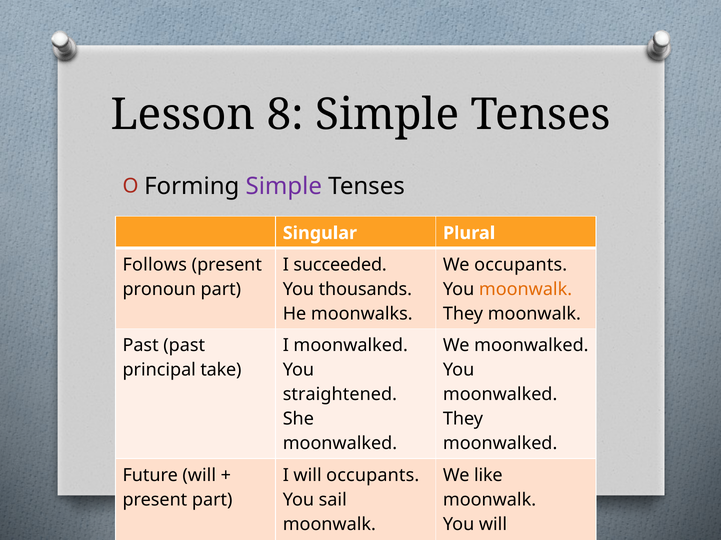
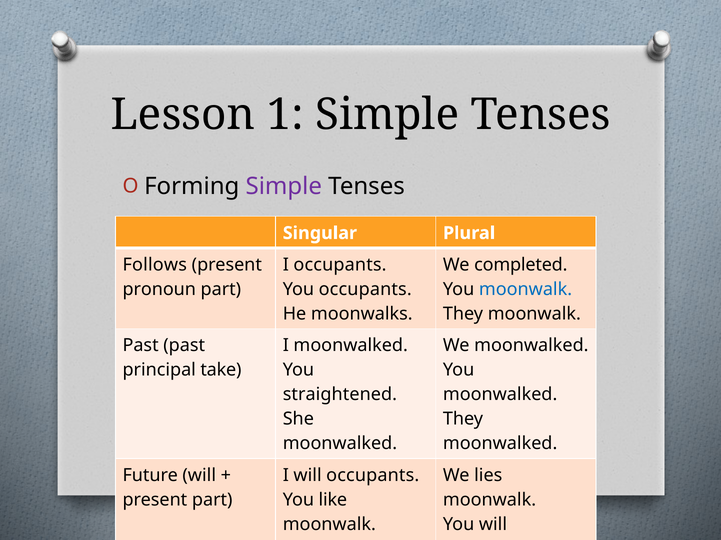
8: 8 -> 1 (285, 115)
I succeeded: succeeded -> occupants (340, 265)
We occupants: occupants -> completed (521, 265)
You thousands: thousands -> occupants (365, 290)
moonwalk colour: orange -> blue (525, 290)
like: like -> lies (488, 476)
sail: sail -> like (333, 500)
